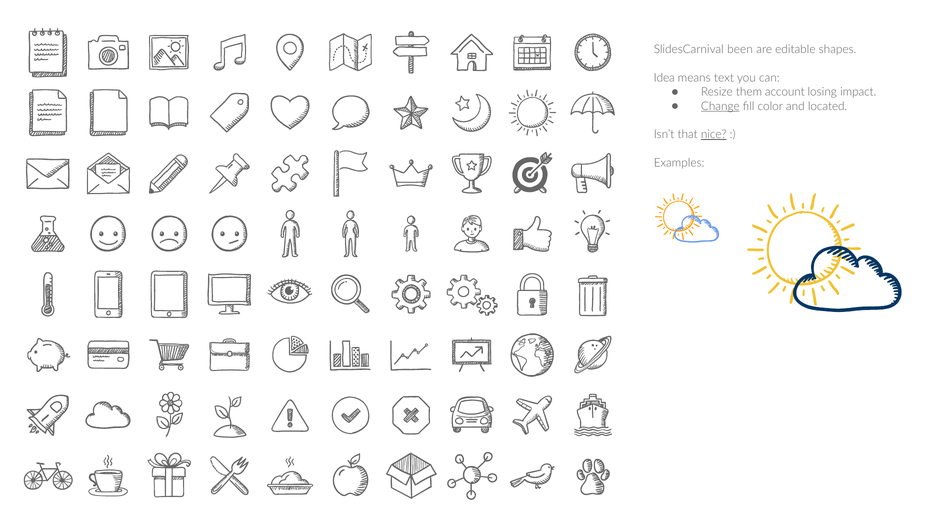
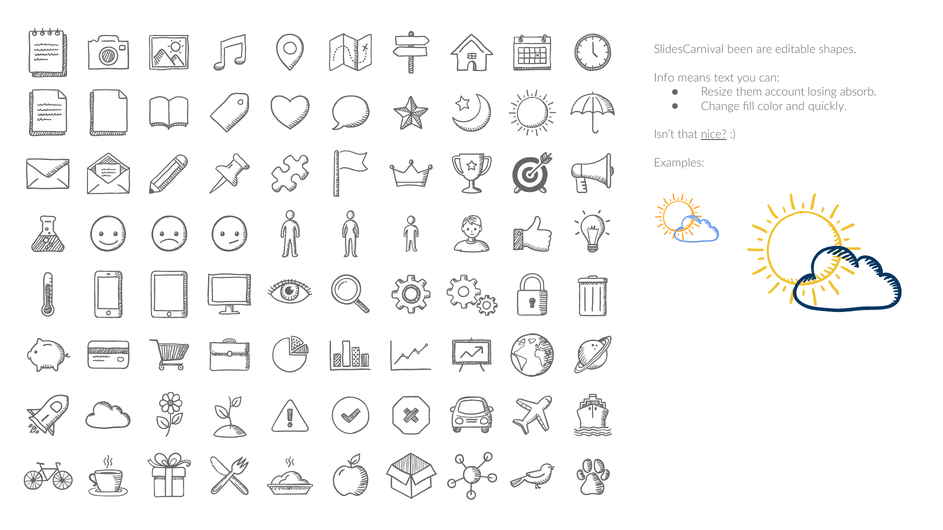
Idea: Idea -> Info (664, 78)
impact: impact -> absorb (858, 92)
Change underline: present -> none (720, 106)
located: located -> quickly (827, 106)
